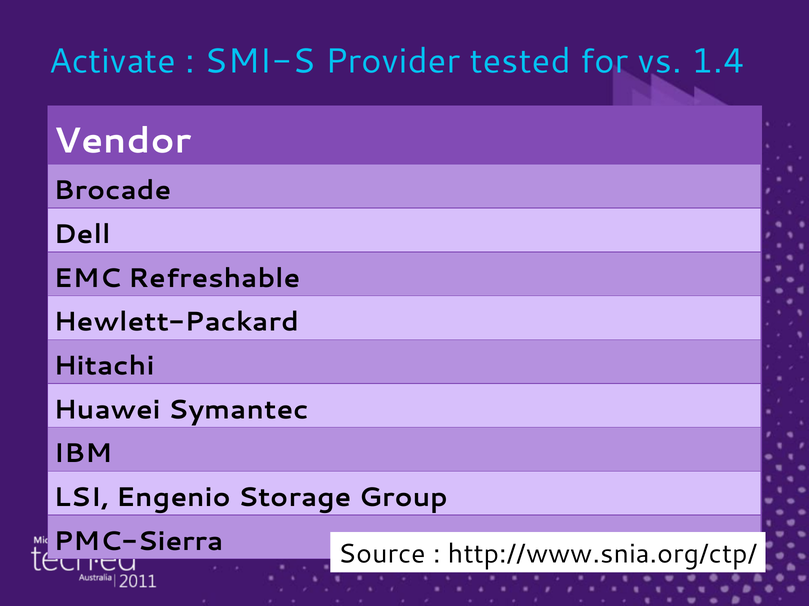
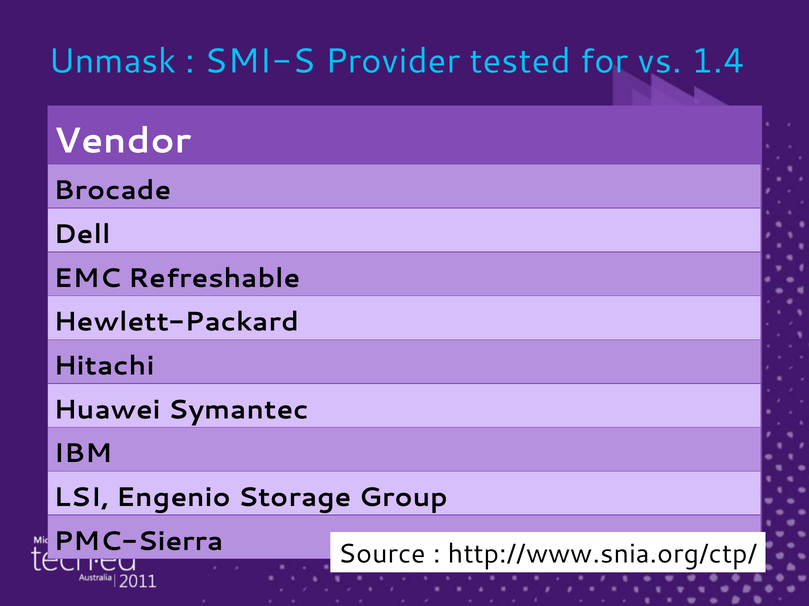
Activate: Activate -> Unmask (112, 62)
